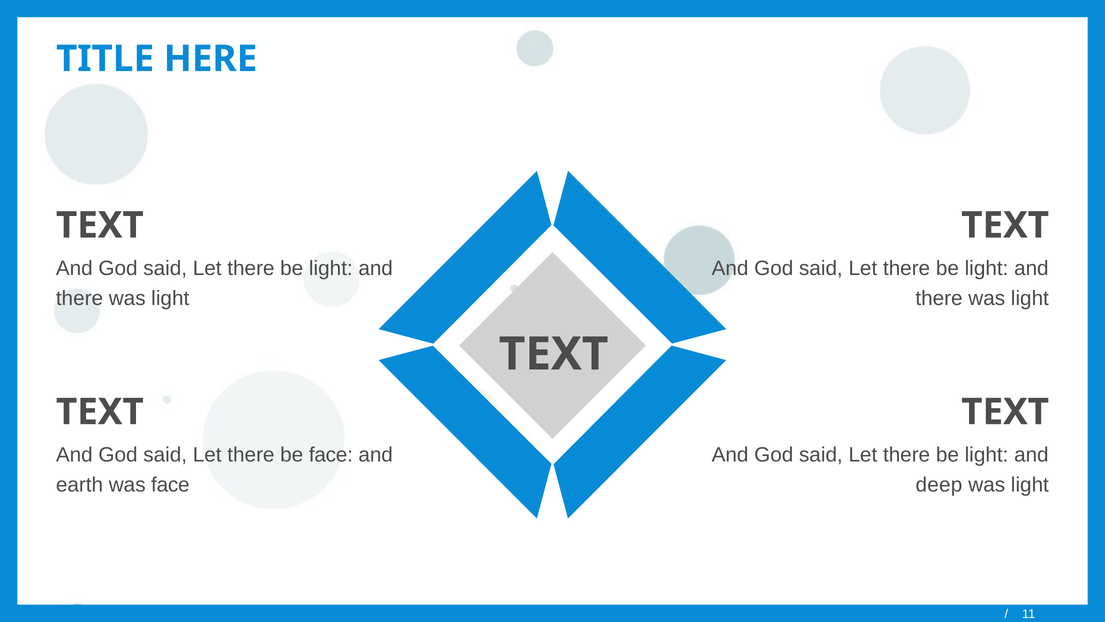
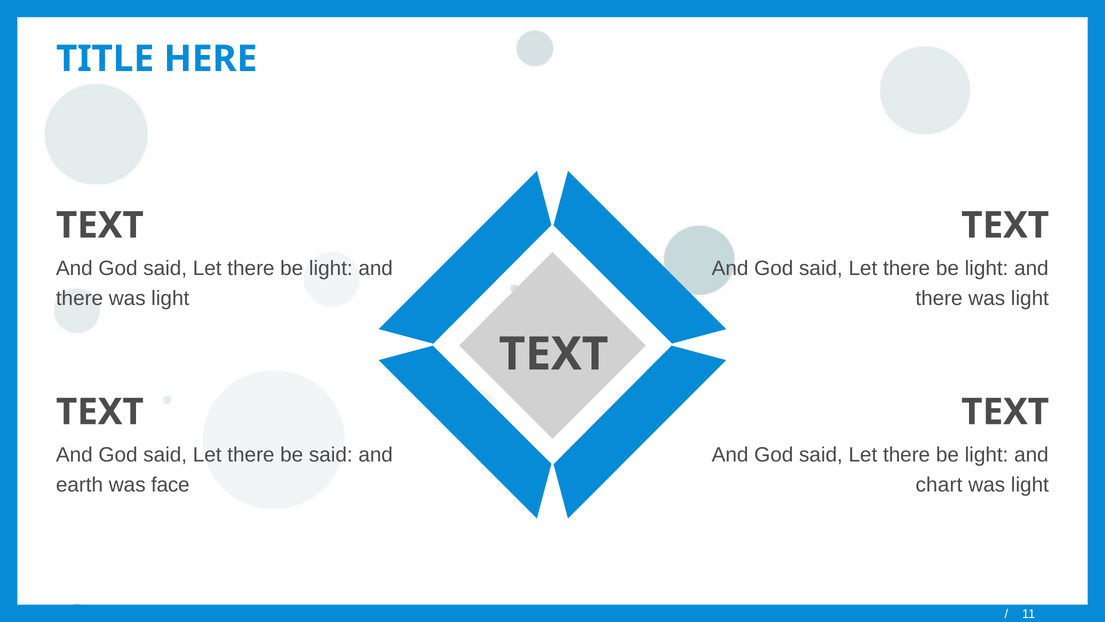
be face: face -> said (331, 455)
deep: deep -> chart (939, 485)
